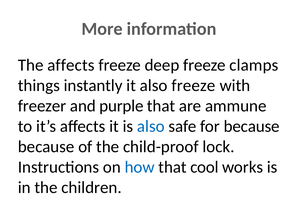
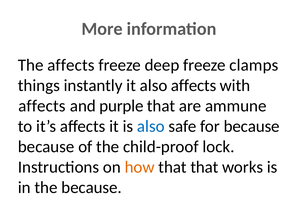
also freeze: freeze -> affects (194, 85)
freezer: freezer -> affects (42, 106)
how colour: blue -> orange (140, 167)
that cool: cool -> that (204, 167)
the children: children -> because (92, 187)
